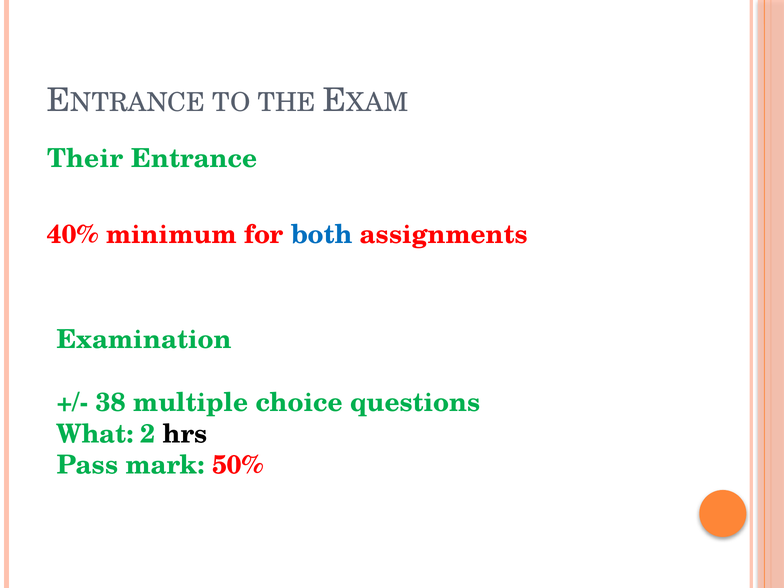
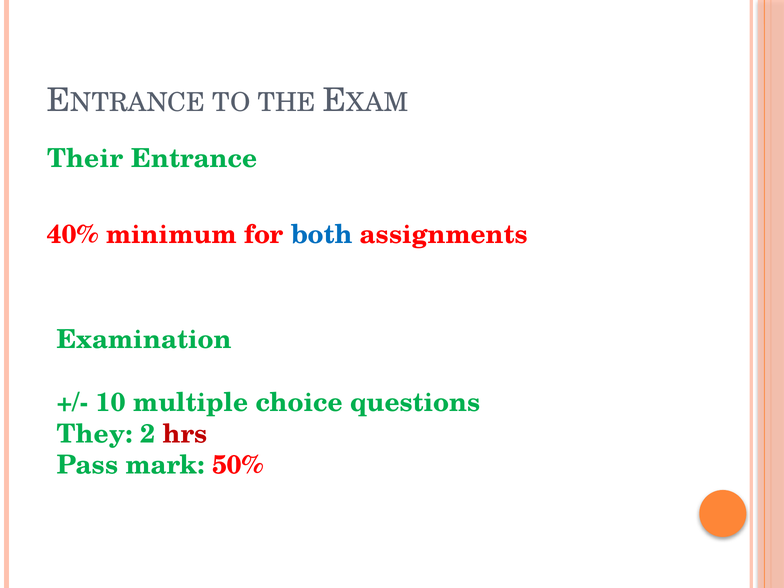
38: 38 -> 10 (111, 403)
What: What -> They (95, 434)
hrs colour: black -> red (185, 434)
